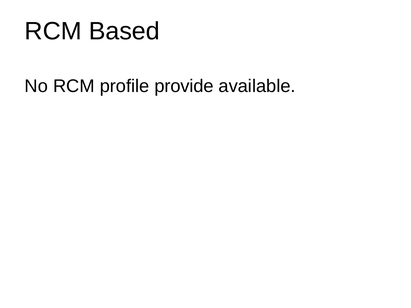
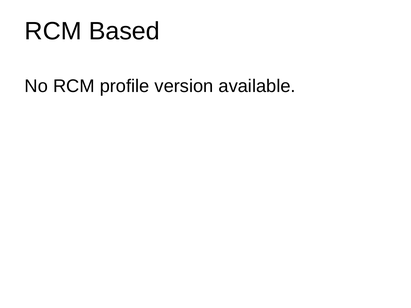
provide: provide -> version (184, 86)
